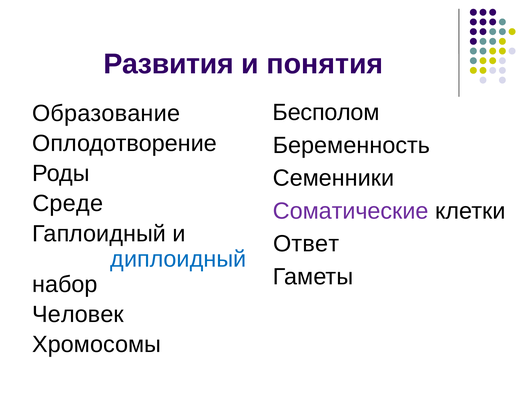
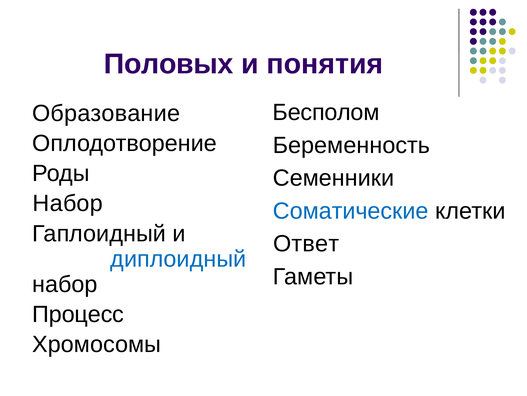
Развития: Развития -> Половых (169, 64)
Среде: Среде -> Набор (68, 203)
Соматические colour: purple -> blue (351, 211)
Человек: Человек -> Процесс (78, 314)
